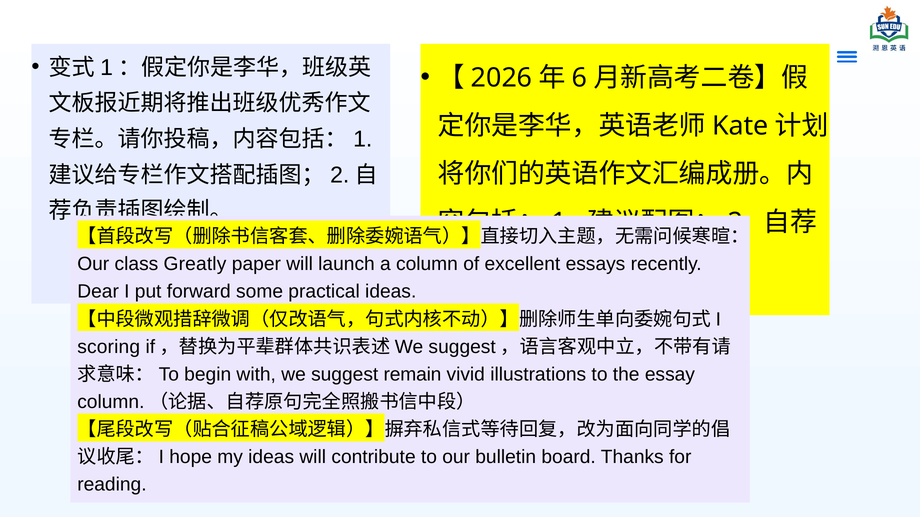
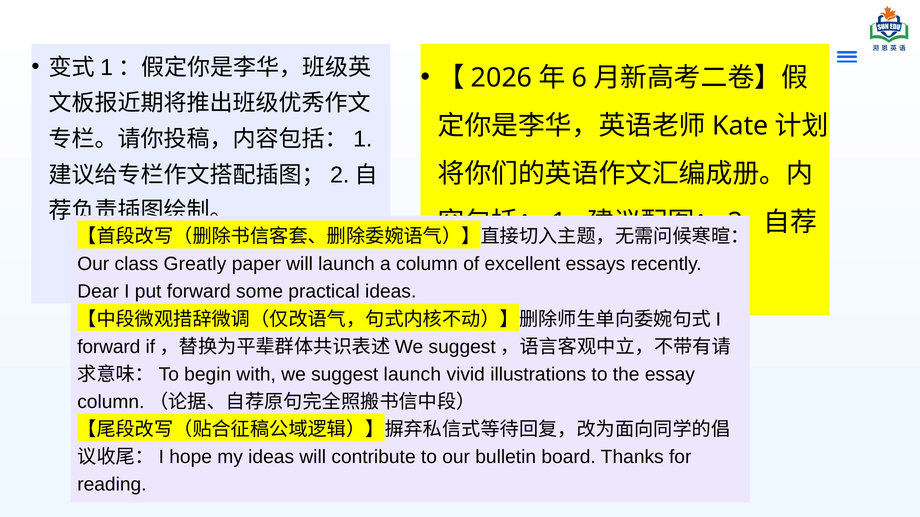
scoring: scoring -> forward (109, 347)
suggest remain: remain -> launch (412, 375)
